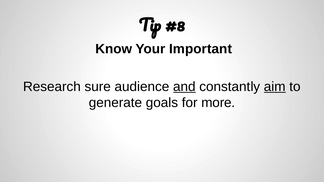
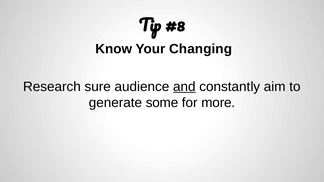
Important: Important -> Changing (201, 49)
aim underline: present -> none (275, 87)
goals: goals -> some (162, 103)
